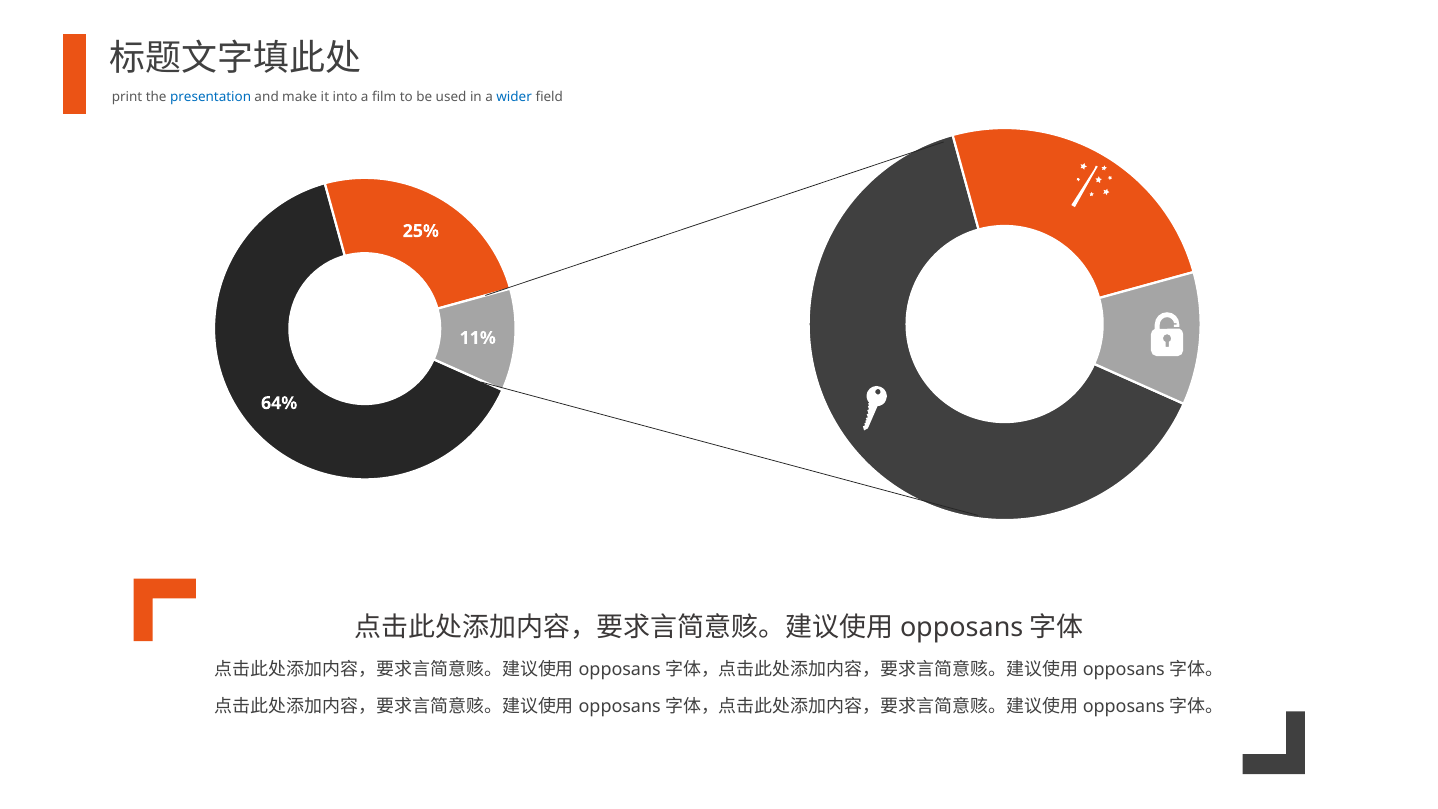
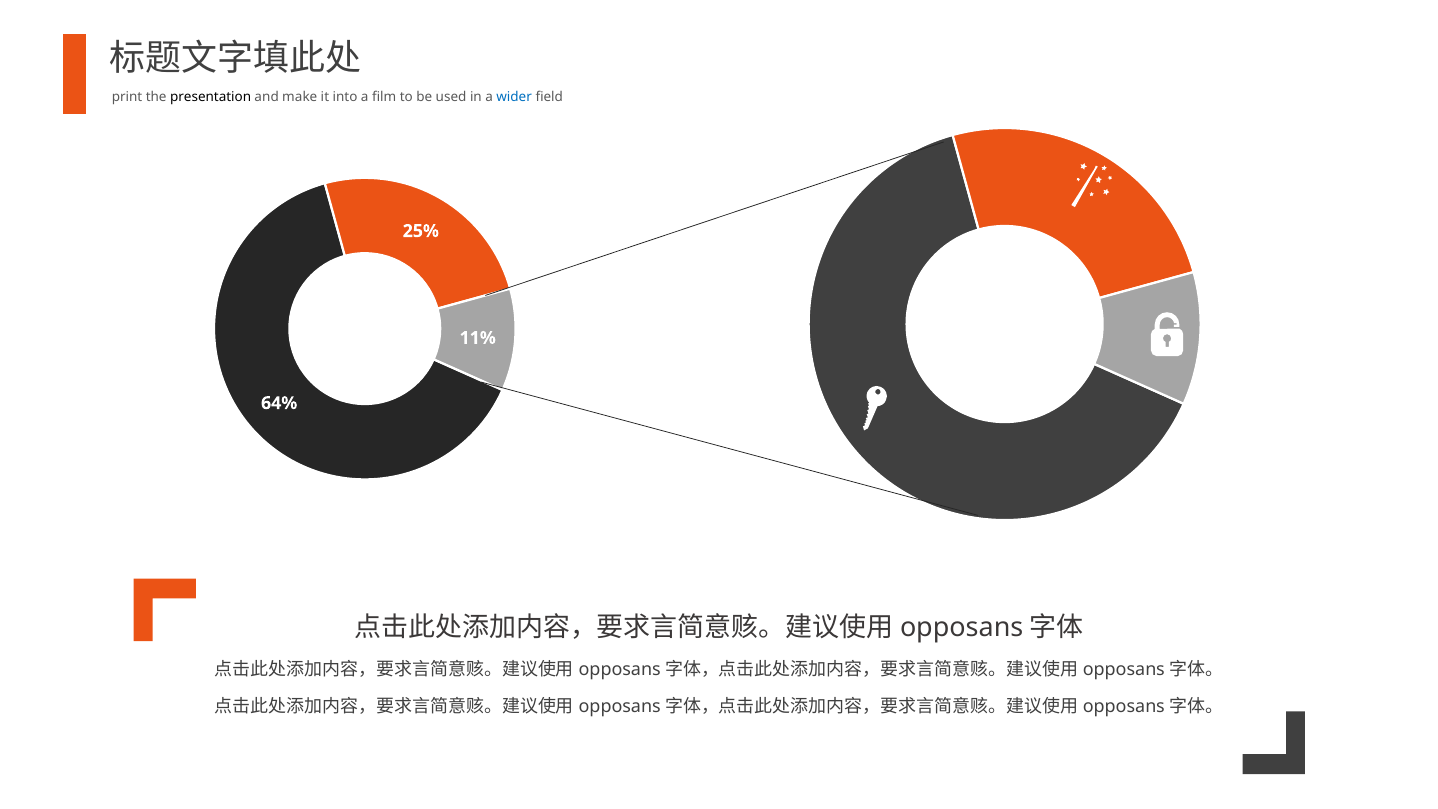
presentation colour: blue -> black (211, 97)
